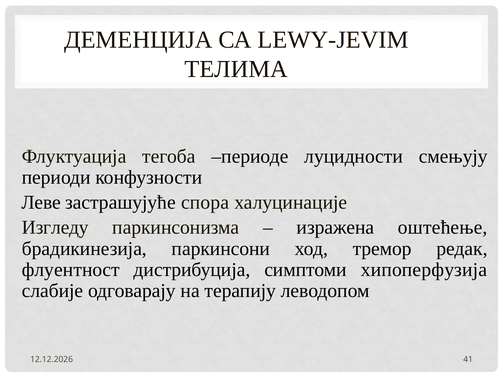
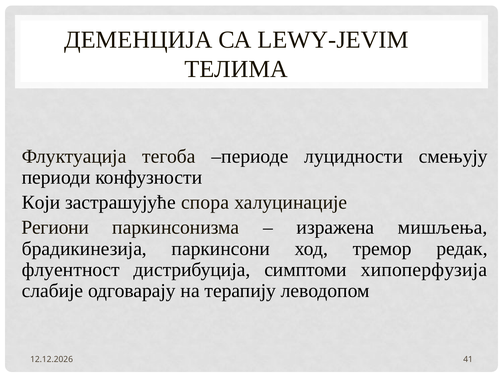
Леве: Леве -> Који (41, 203)
Изгледу: Изгледу -> Региони (55, 228)
оштећење: оштећење -> мишљења (443, 228)
